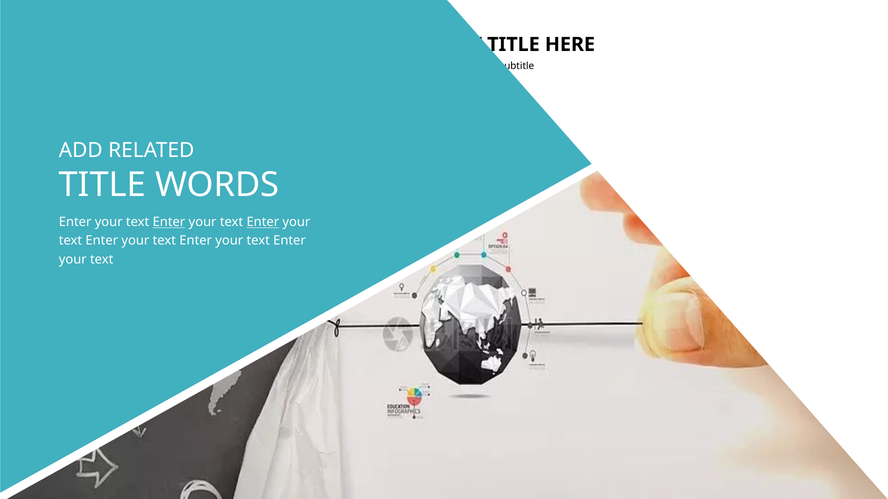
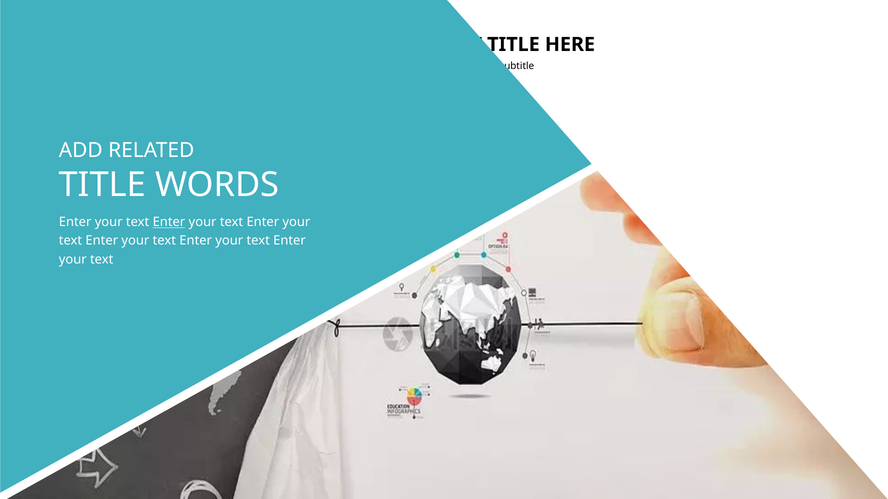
Enter underline: present -> none (263, 222)
